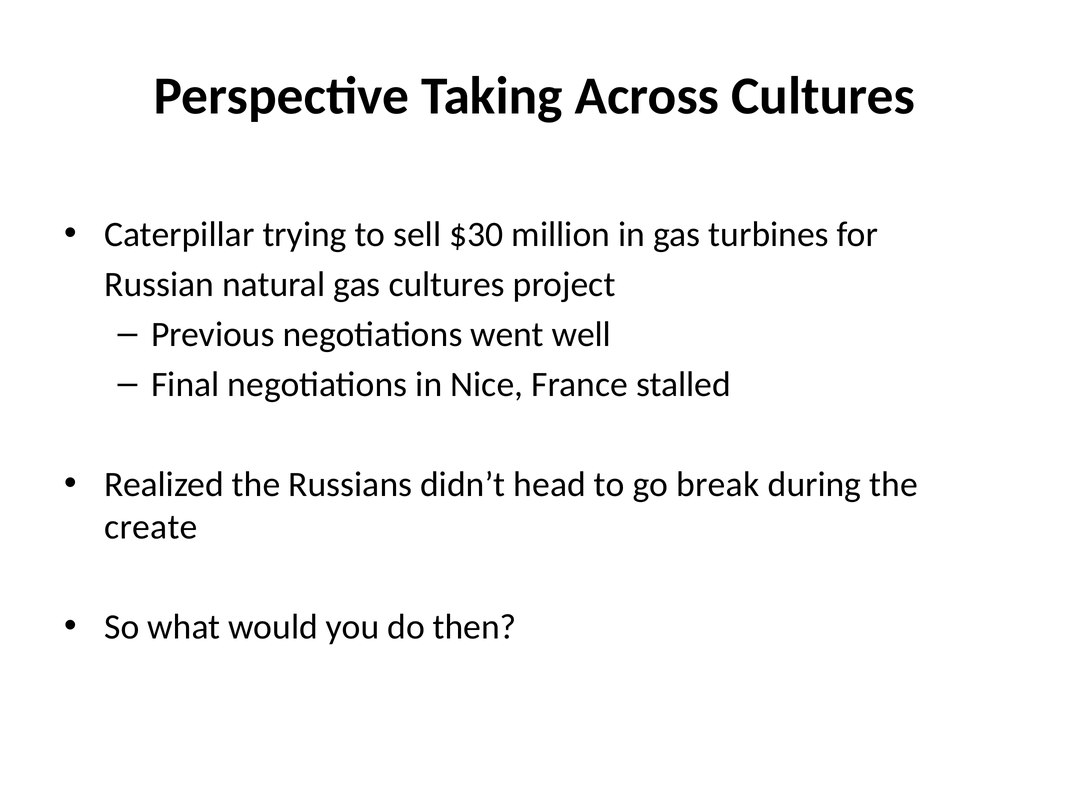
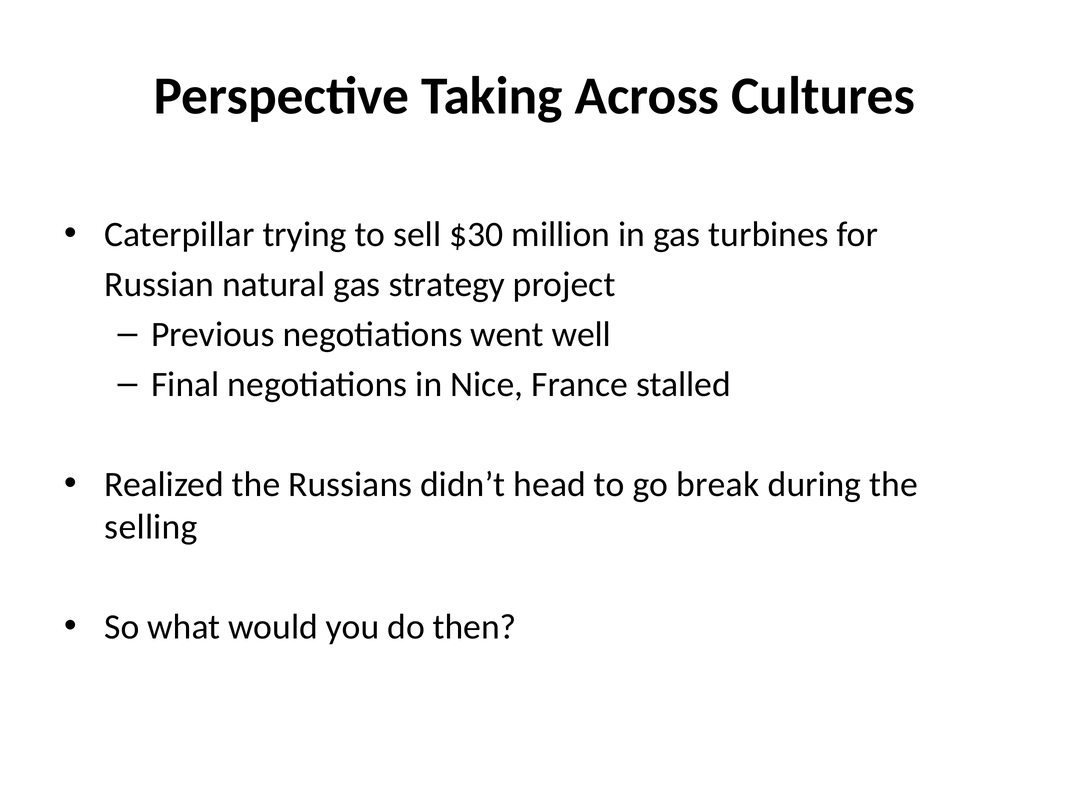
gas cultures: cultures -> strategy (447, 284)
create: create -> selling (151, 527)
